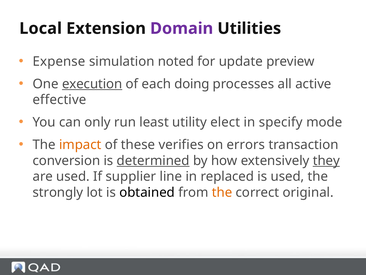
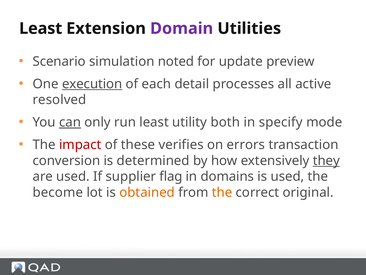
Local: Local -> Least (41, 28)
Expense: Expense -> Scenario (59, 61)
doing: doing -> detail (192, 84)
effective: effective -> resolved (59, 100)
can underline: none -> present (70, 122)
elect: elect -> both (225, 122)
impact colour: orange -> red (80, 145)
determined underline: present -> none (153, 160)
line: line -> flag (171, 176)
replaced: replaced -> domains (227, 176)
strongly: strongly -> become (58, 192)
obtained colour: black -> orange (147, 192)
